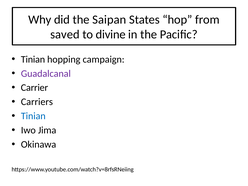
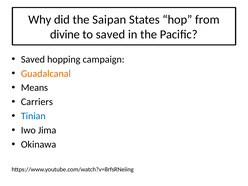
saved: saved -> divine (65, 35)
to divine: divine -> saved (111, 35)
Tinian: Tinian -> Saved (33, 59)
Guadalcanal colour: purple -> orange (46, 74)
Carrier: Carrier -> Means (34, 88)
